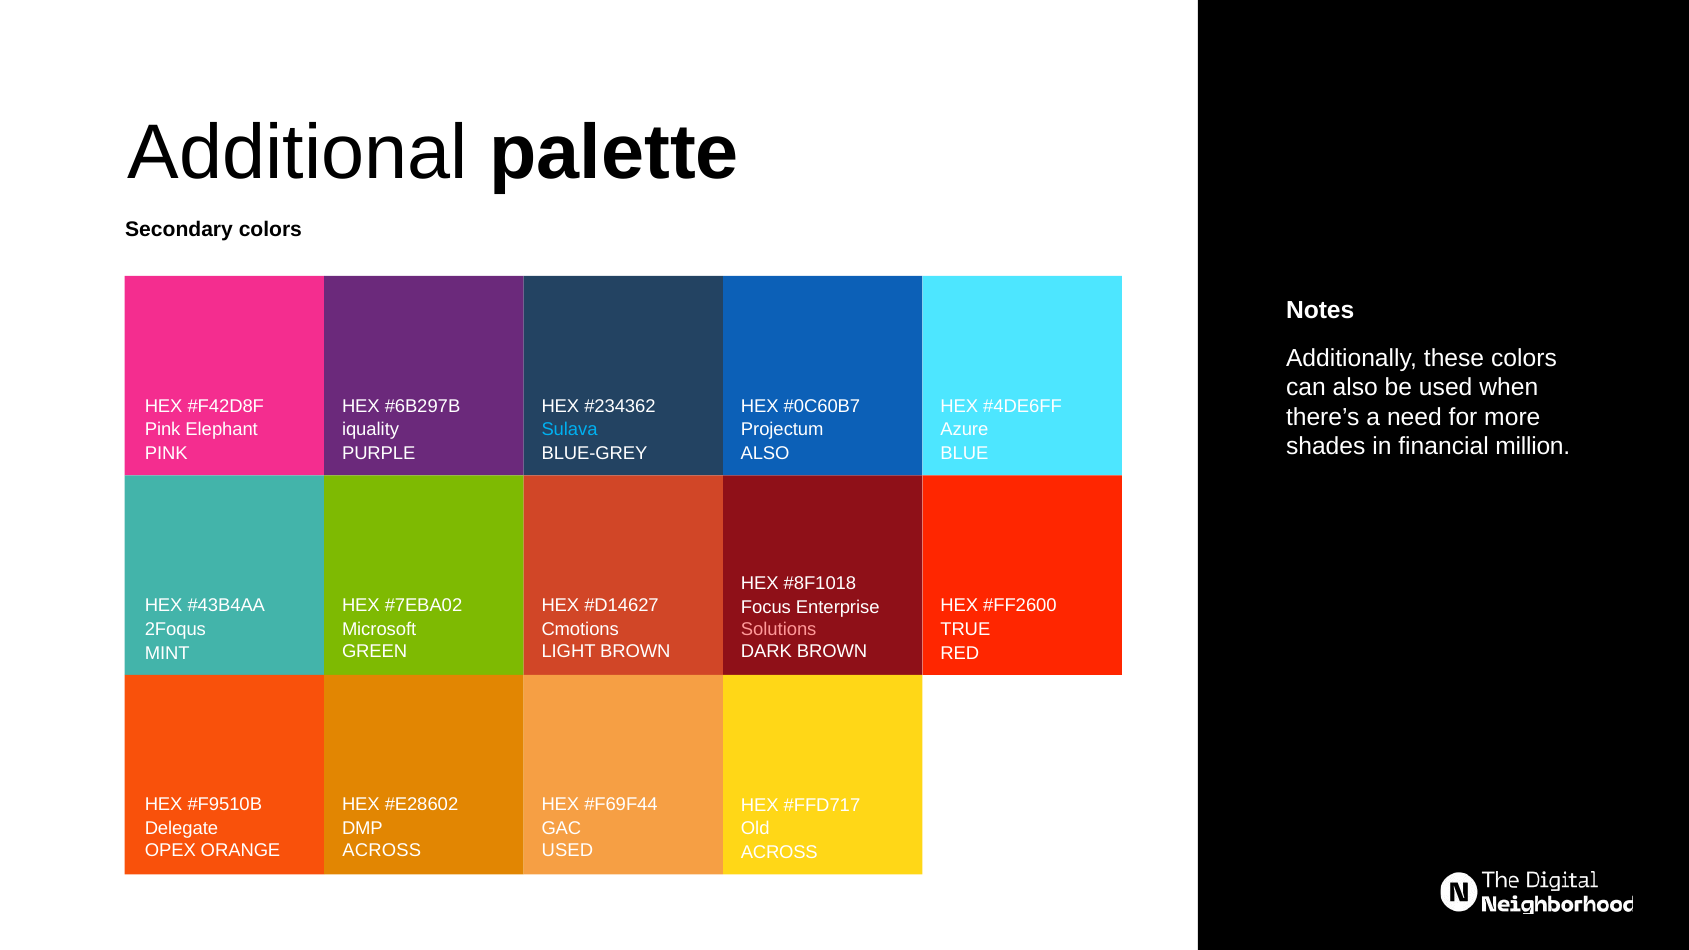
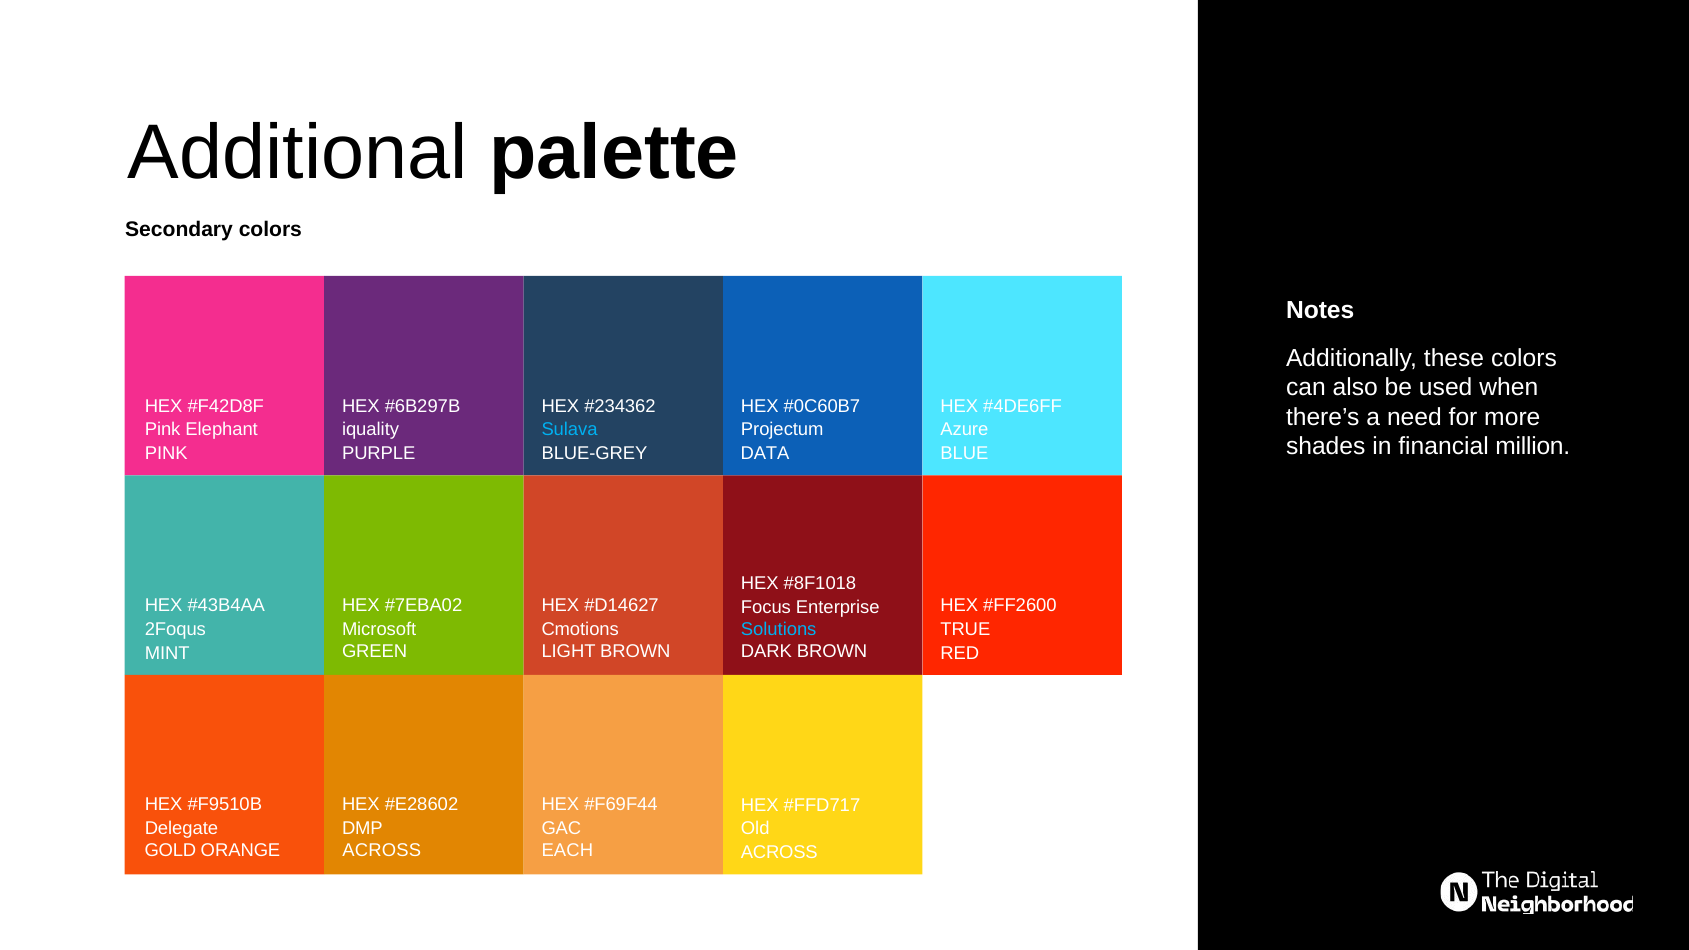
ALSO: ALSO -> DATA (765, 454)
Solutions colour: pink -> light blue (779, 630)
OPEX: OPEX -> GOLD (170, 851)
USED: USED -> EACH (567, 851)
